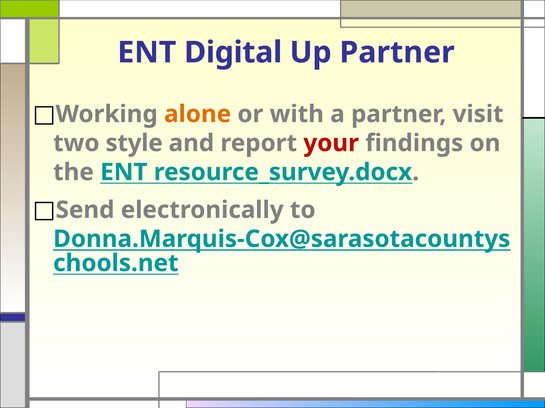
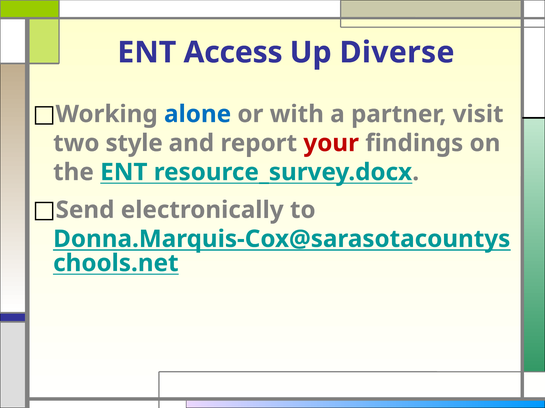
Digital: Digital -> Access (233, 53)
Up Partner: Partner -> Diverse (397, 53)
alone colour: orange -> blue (198, 114)
